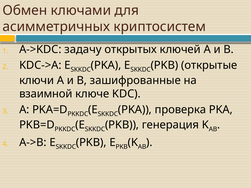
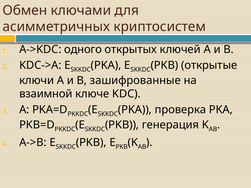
задачу: задачу -> одного (83, 49)
